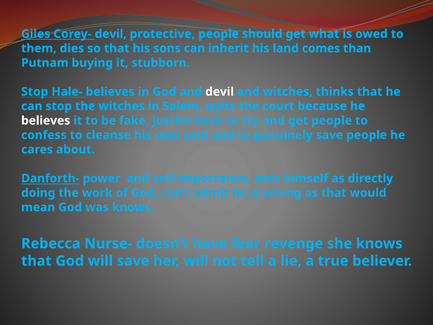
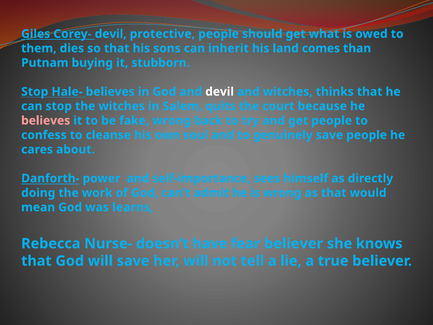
believes colour: white -> pink (46, 121)
fake justice: justice -> wrong (172, 121)
was knows: knows -> learns (133, 207)
fear revenge: revenge -> believer (294, 243)
